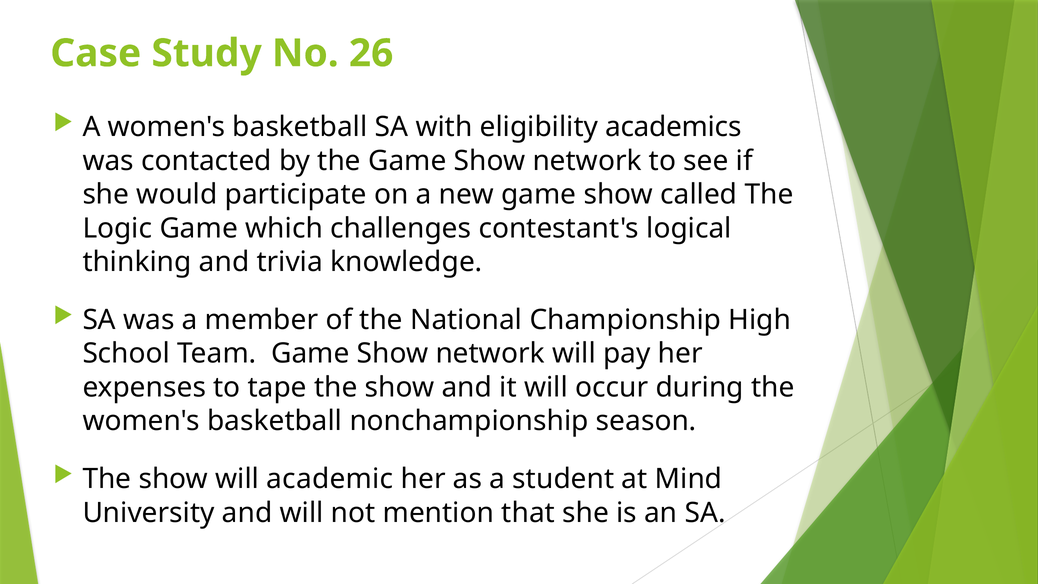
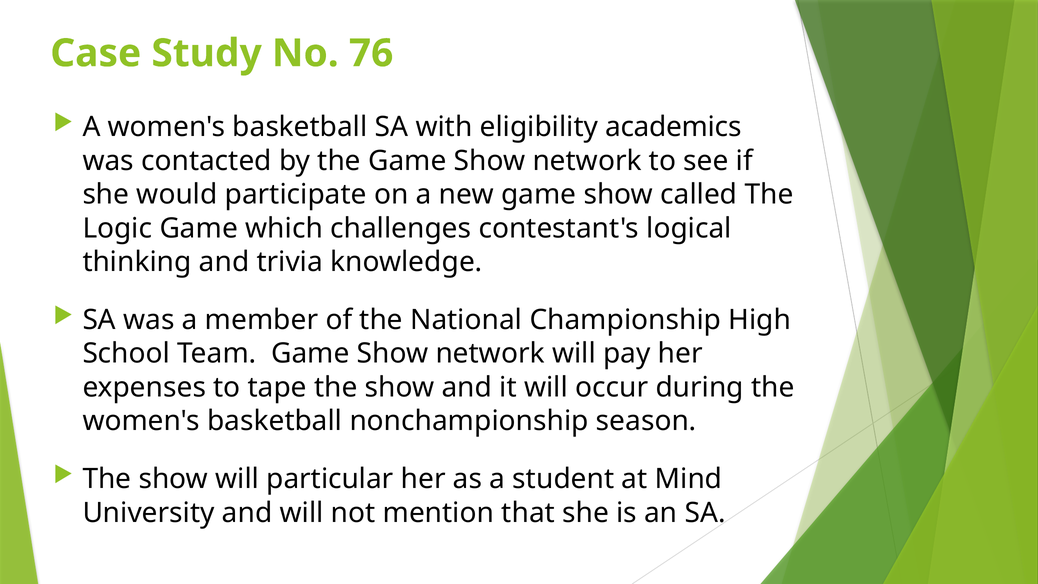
26: 26 -> 76 (371, 53)
academic: academic -> particular (330, 479)
